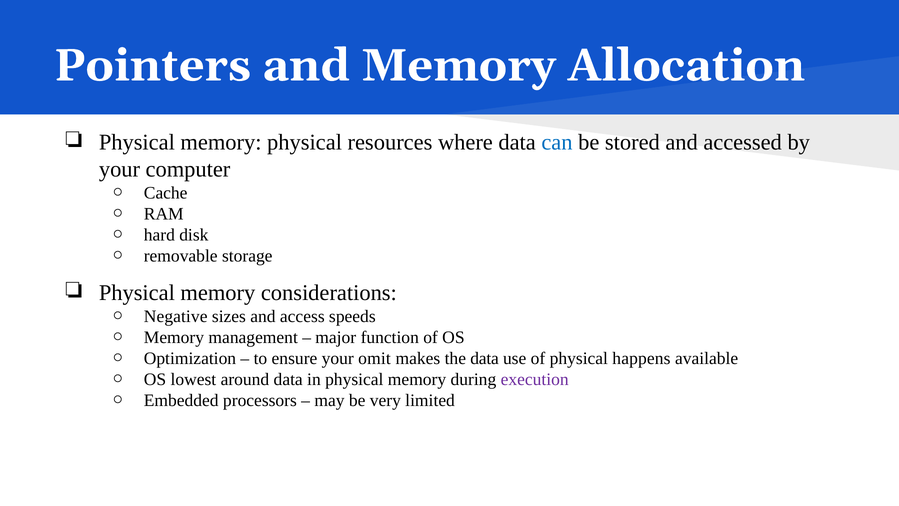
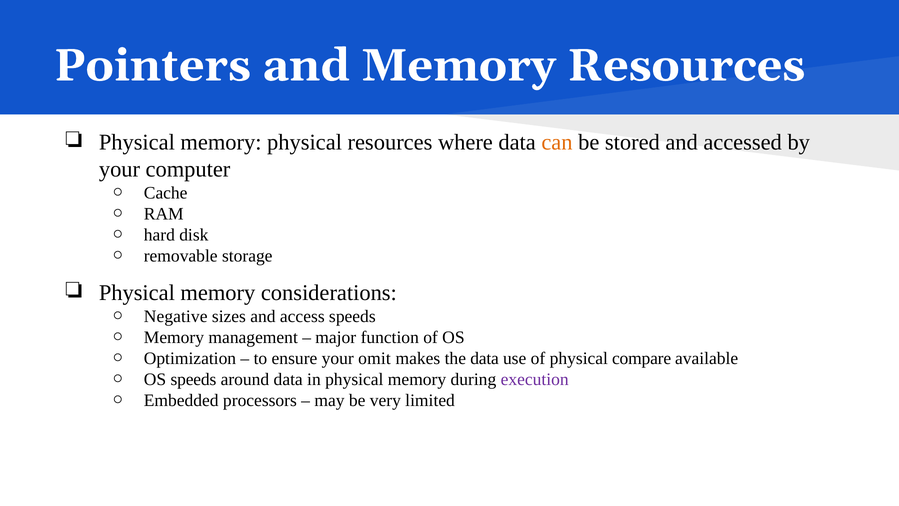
Memory Allocation: Allocation -> Resources (686, 66)
can colour: blue -> orange (557, 142)
happens: happens -> compare (642, 358)
OS lowest: lowest -> speeds (193, 379)
